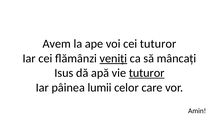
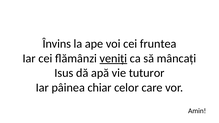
Avem: Avem -> Învins (57, 44)
cei tuturor: tuturor -> fruntea (158, 44)
tuturor underline: present -> none (147, 73)
lumii: lumii -> chiar (100, 88)
